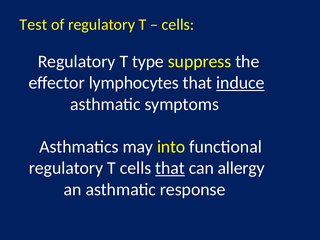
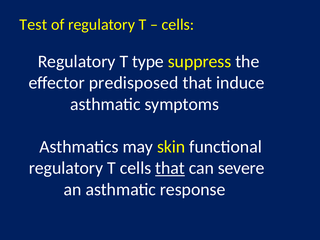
lymphocytes: lymphocytes -> predisposed (134, 83)
induce underline: present -> none (240, 83)
into: into -> skin (171, 147)
allergy: allergy -> severe (241, 168)
